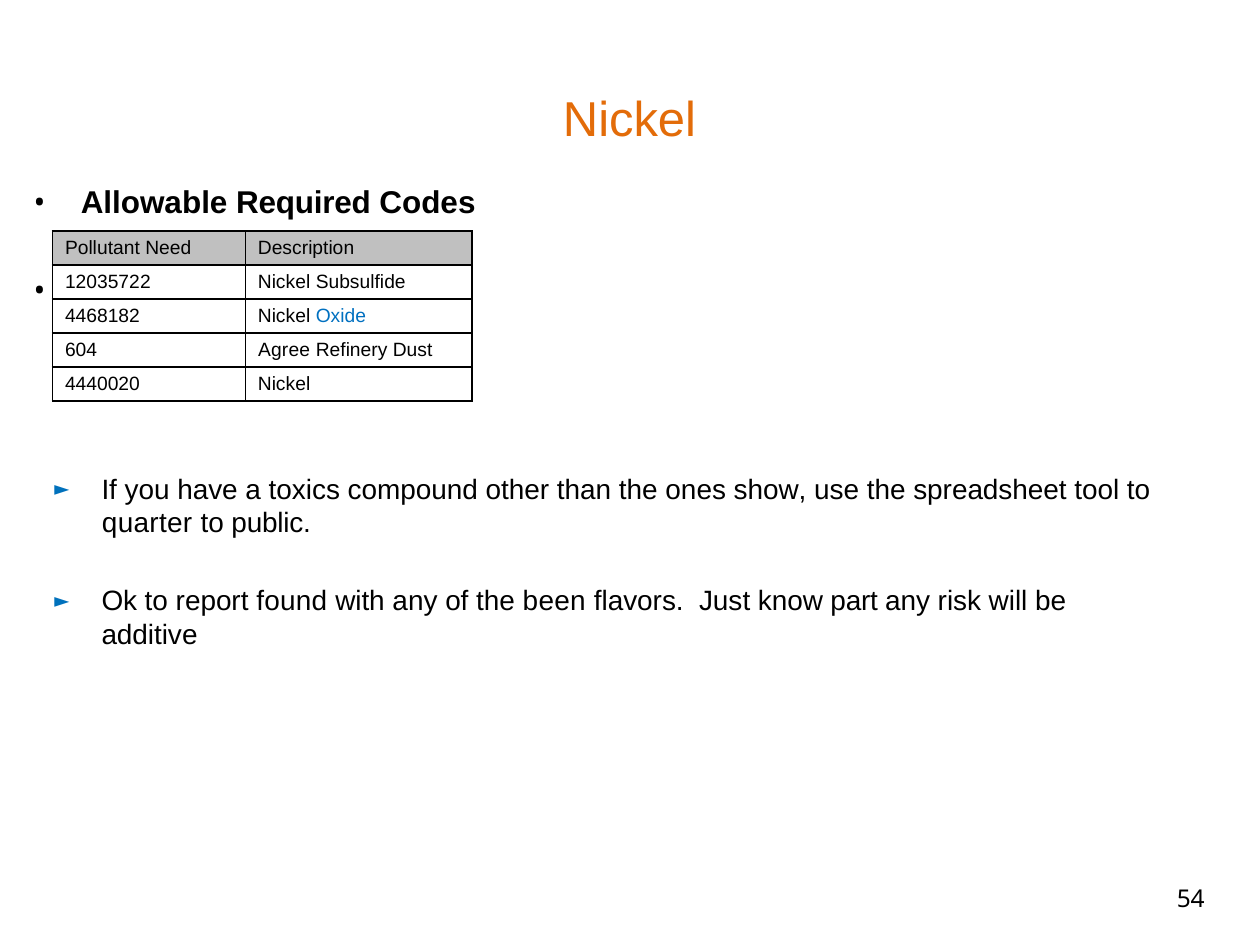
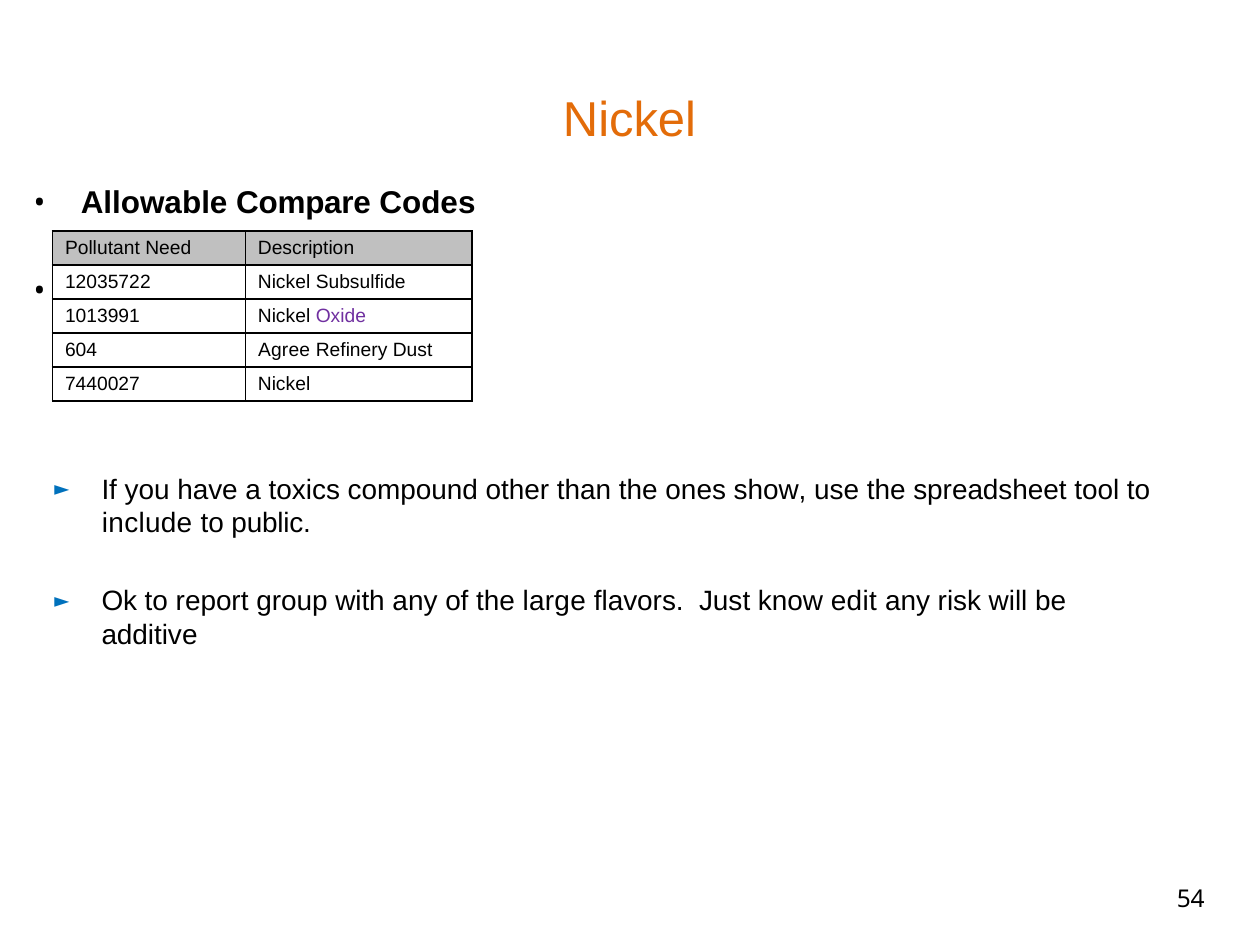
Required: Required -> Compare (304, 204)
4468182: 4468182 -> 1013991 (102, 316)
Oxide colour: blue -> purple (341, 316)
4440020: 4440020 -> 7440027 (102, 384)
quarter: quarter -> include (147, 524)
found: found -> group (292, 602)
been: been -> large (554, 602)
part: part -> edit (854, 602)
